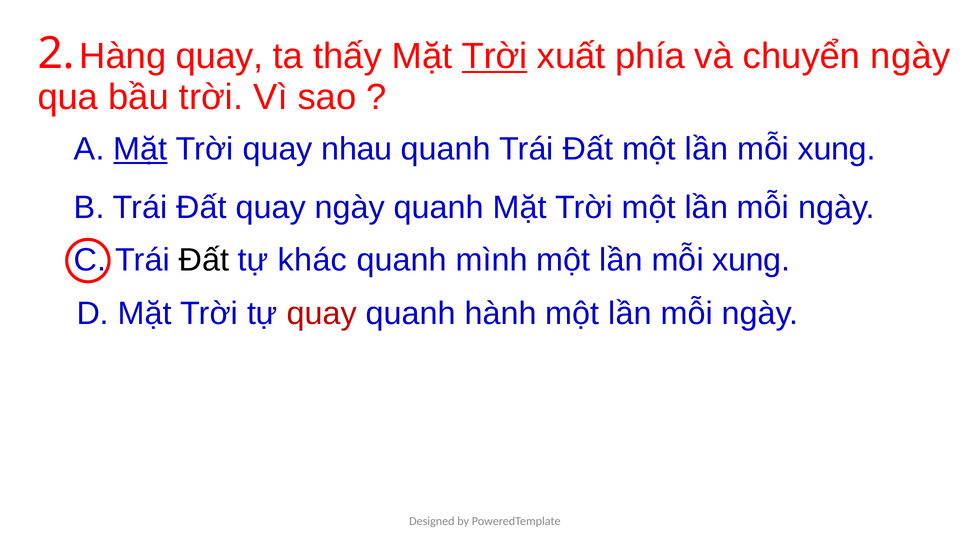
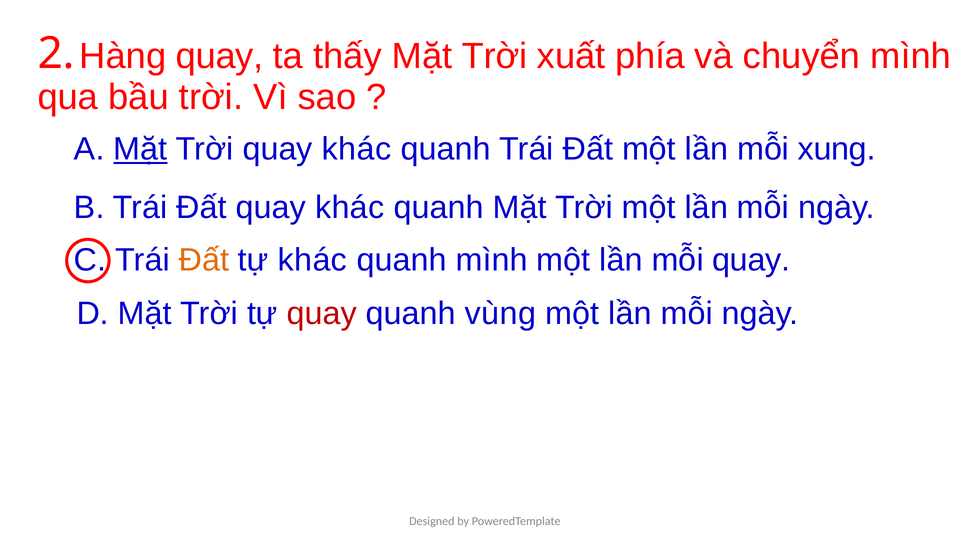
Trời underline: present -> none (494, 56)
chuyển ngày: ngày -> mình (911, 56)
Trời quay nhau: nhau -> khác (357, 149)
Đất quay ngày: ngày -> khác (350, 207)
Đất colour: black -> orange (204, 260)
xung: xung -> quay (751, 260)
hành: hành -> vùng (500, 313)
